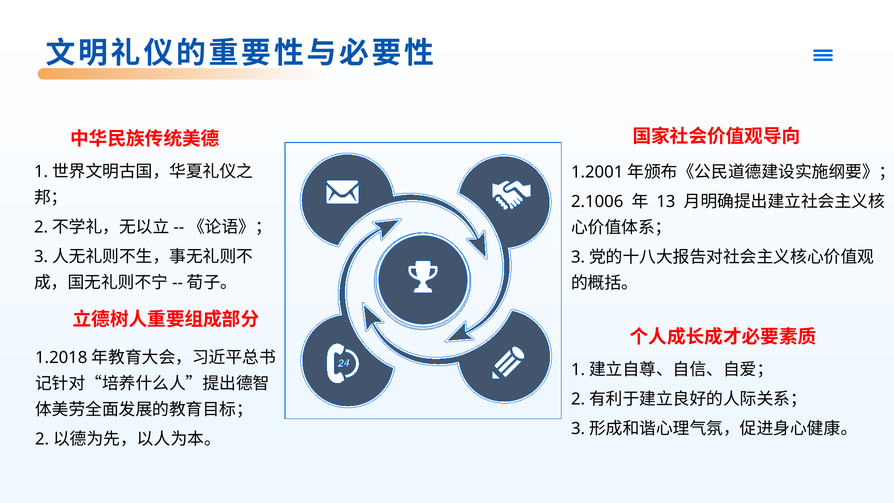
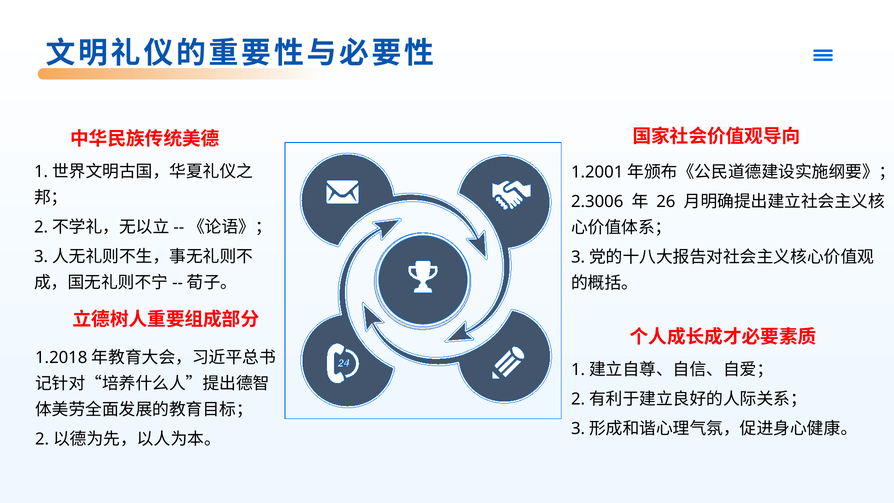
2.1006: 2.1006 -> 2.3006 (597, 201)
13: 13 -> 26 (666, 201)
